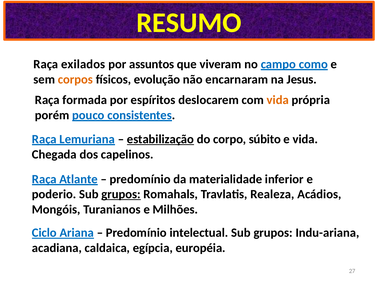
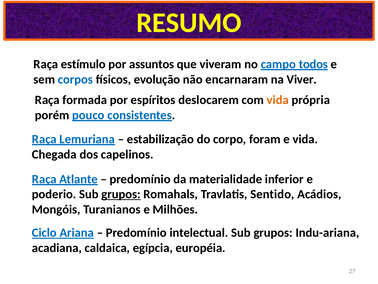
exilados: exilados -> estímulo (83, 64)
como: como -> todos (313, 64)
corpos colour: orange -> blue (75, 79)
Jesus: Jesus -> Viver (302, 79)
estabilização underline: present -> none (160, 139)
súbito: súbito -> foram (265, 139)
Realeza: Realeza -> Sentido (272, 194)
